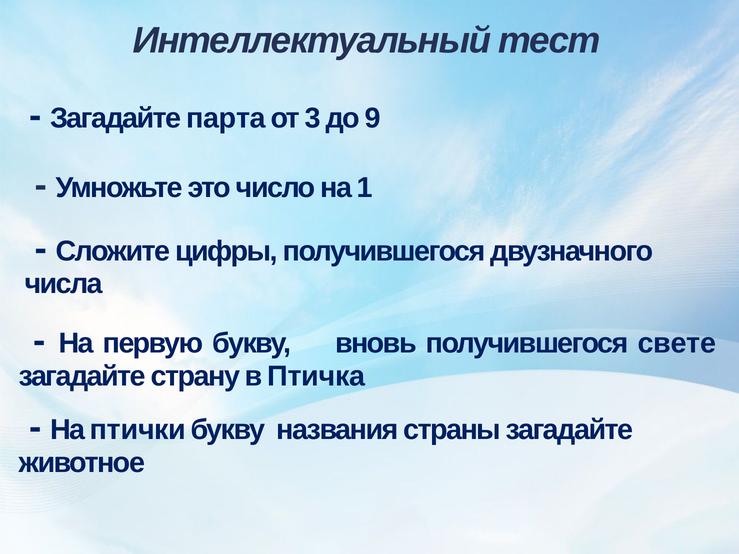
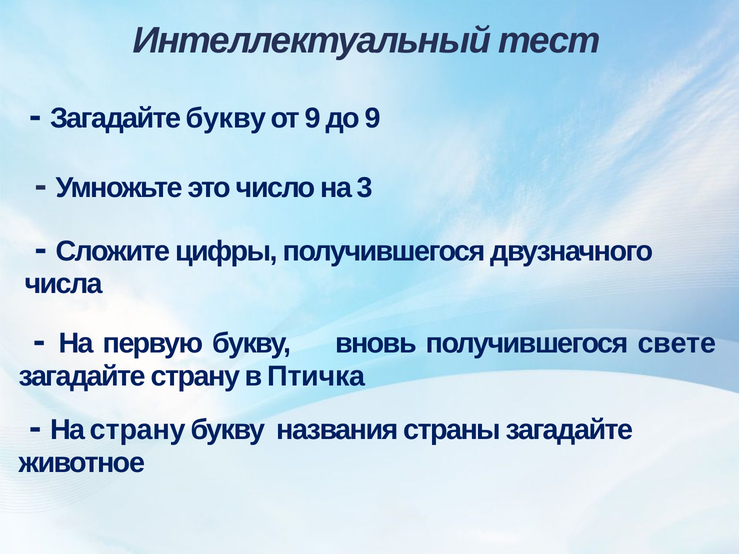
Загадайте парта: парта -> букву (226, 118)
от 3: 3 -> 9 (313, 118)
1: 1 -> 3 (365, 188)
На птички: птички -> страну (138, 430)
